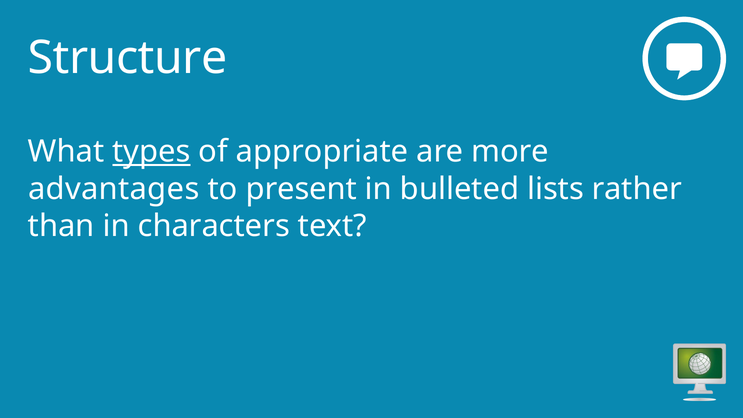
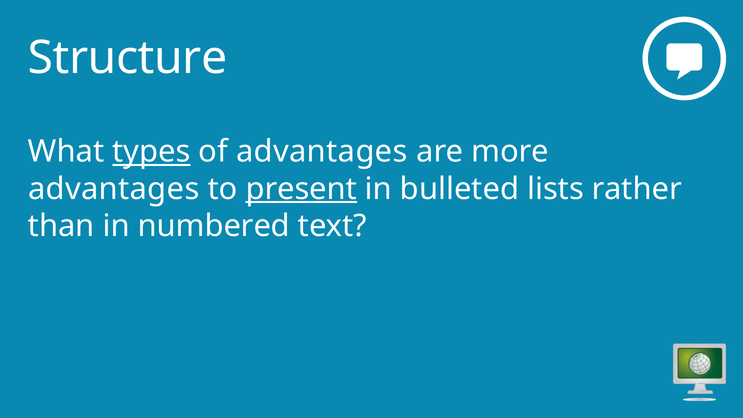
of appropriate: appropriate -> advantages (322, 152)
present underline: none -> present (301, 189)
characters: characters -> numbered (214, 226)
